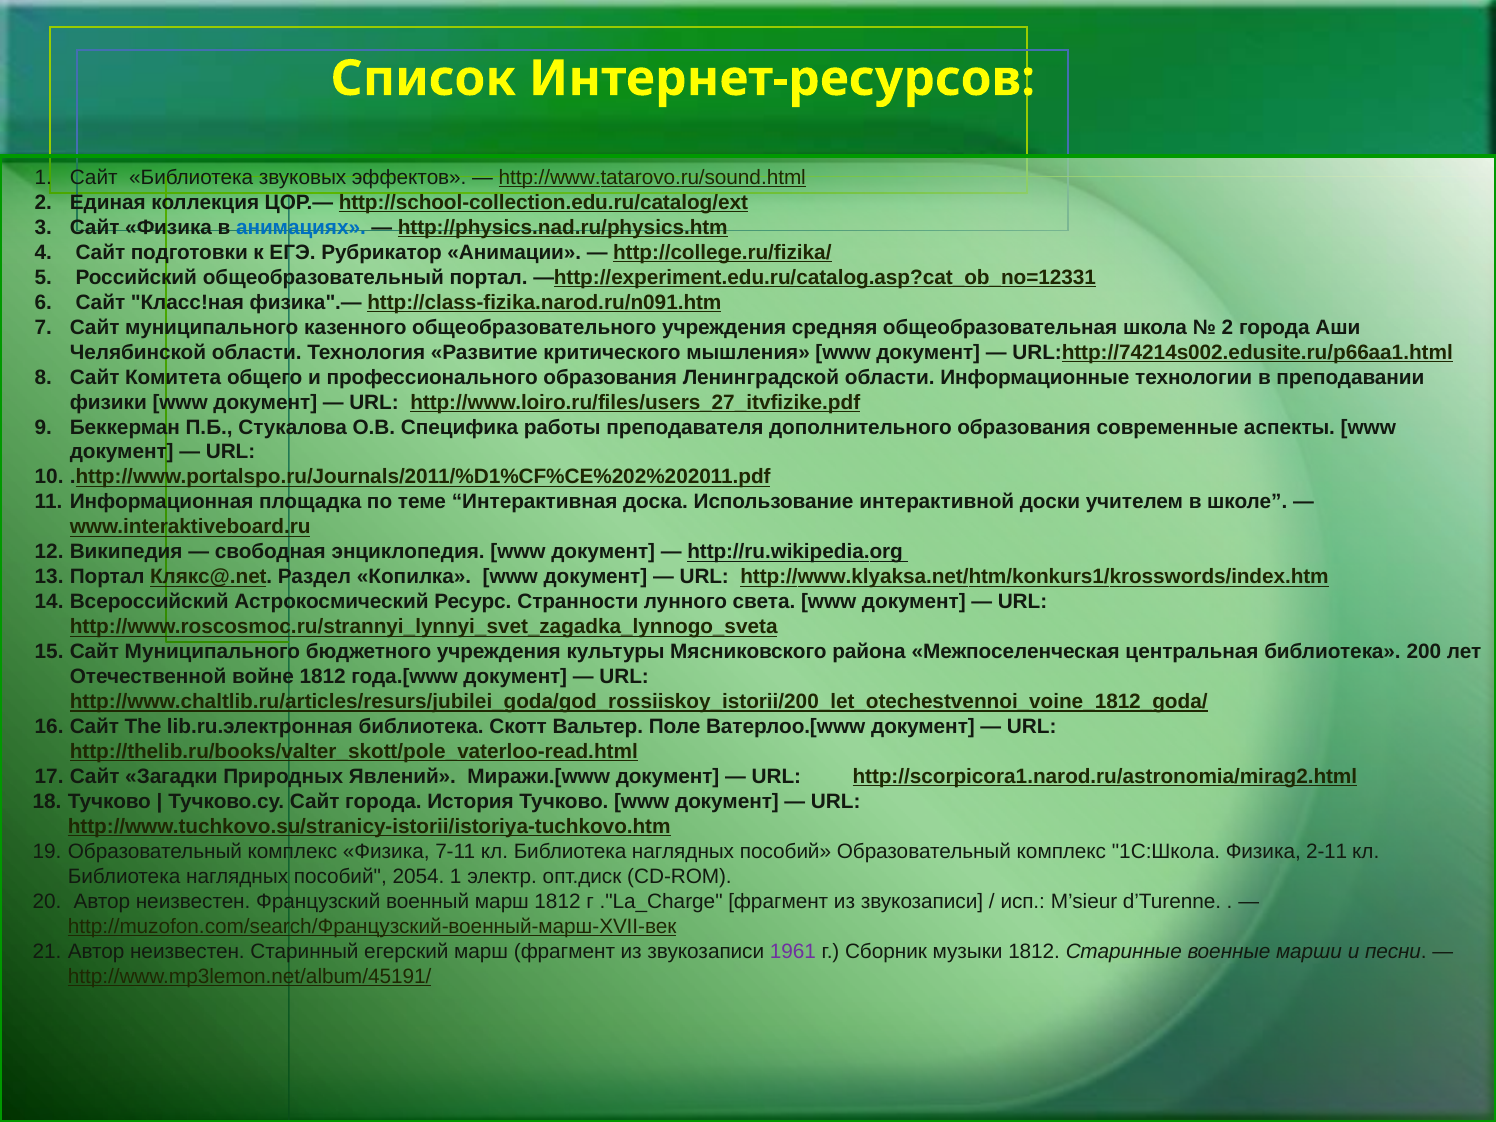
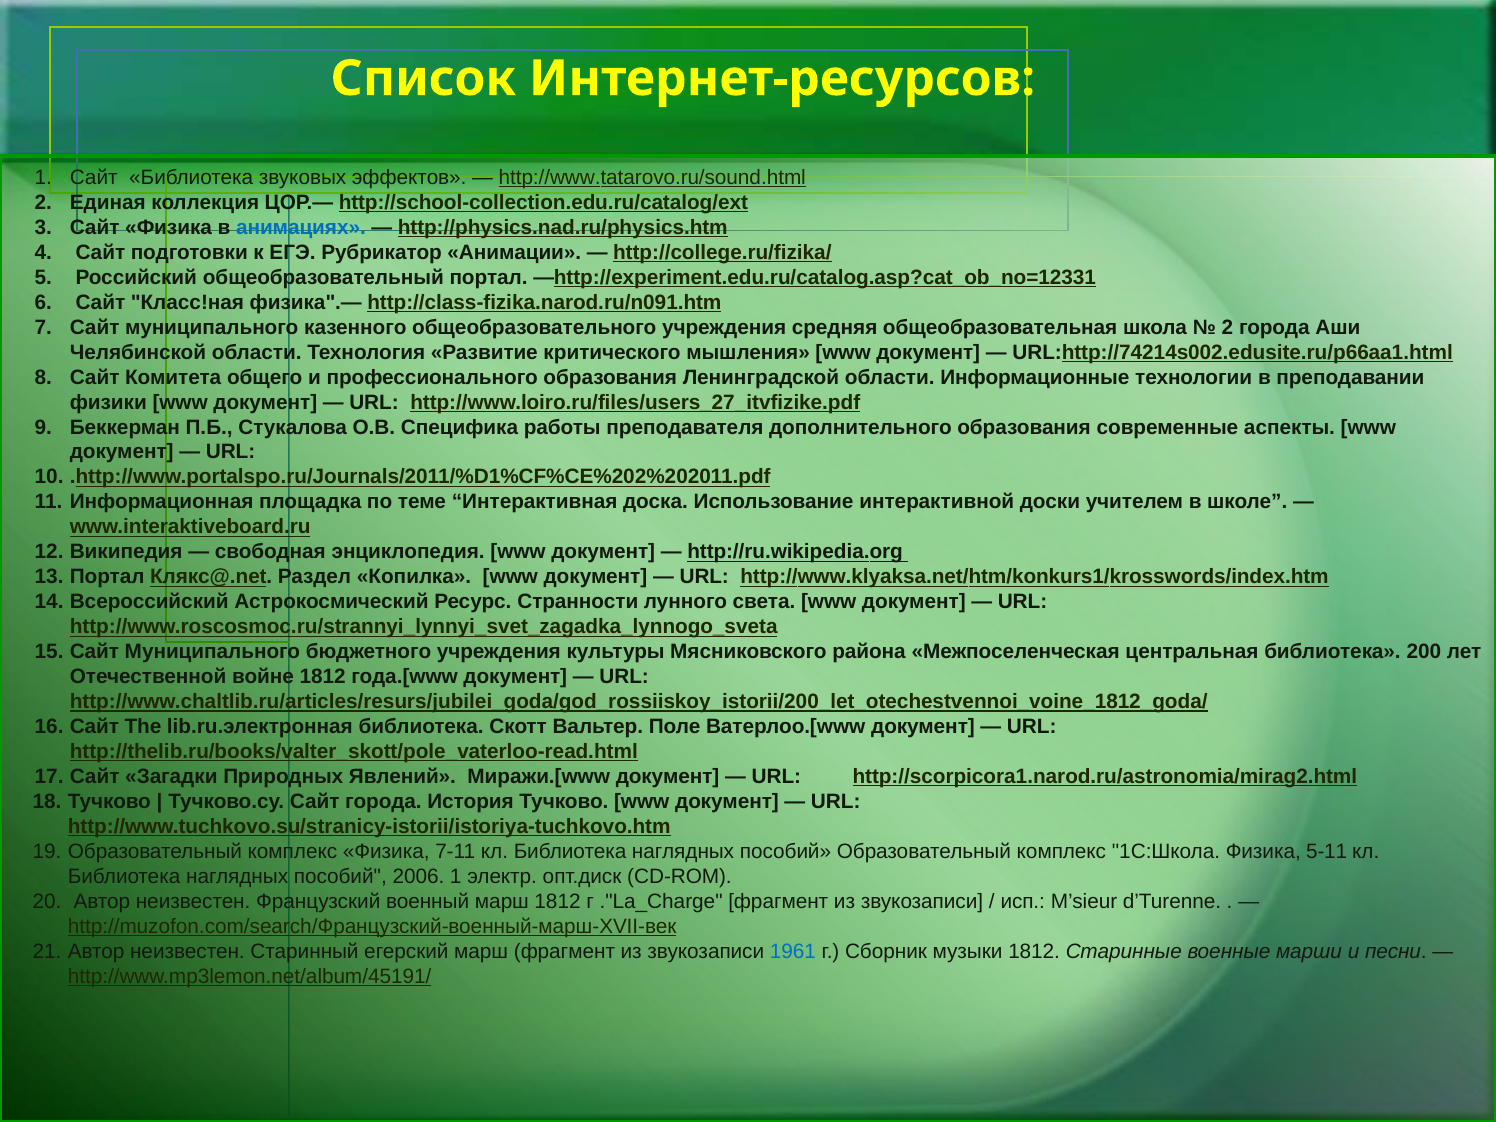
2-11: 2-11 -> 5-11 (1327, 852)
2054: 2054 -> 2006 (418, 877)
1961 colour: purple -> blue (793, 952)
